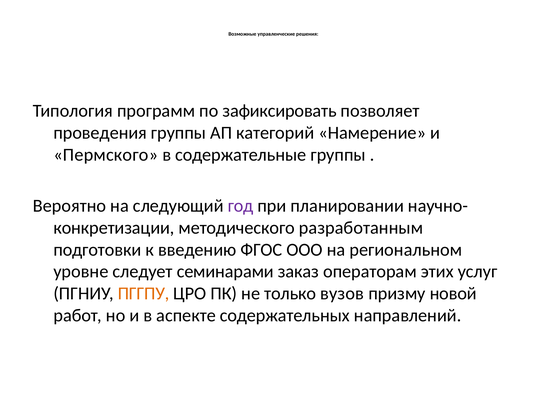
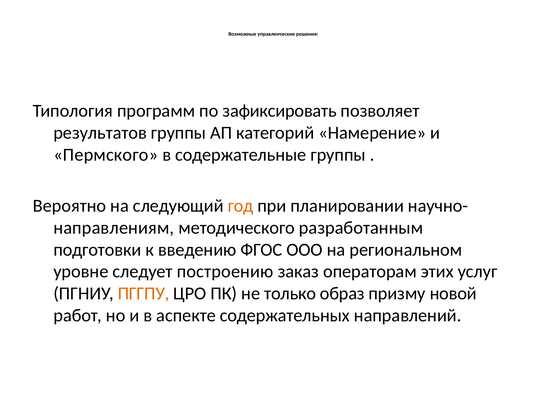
проведения: проведения -> результатов (100, 133)
год colour: purple -> orange (241, 206)
конкретизации: конкретизации -> направлениям (114, 228)
семинарами: семинарами -> построению (225, 272)
вузов: вузов -> образ (342, 294)
